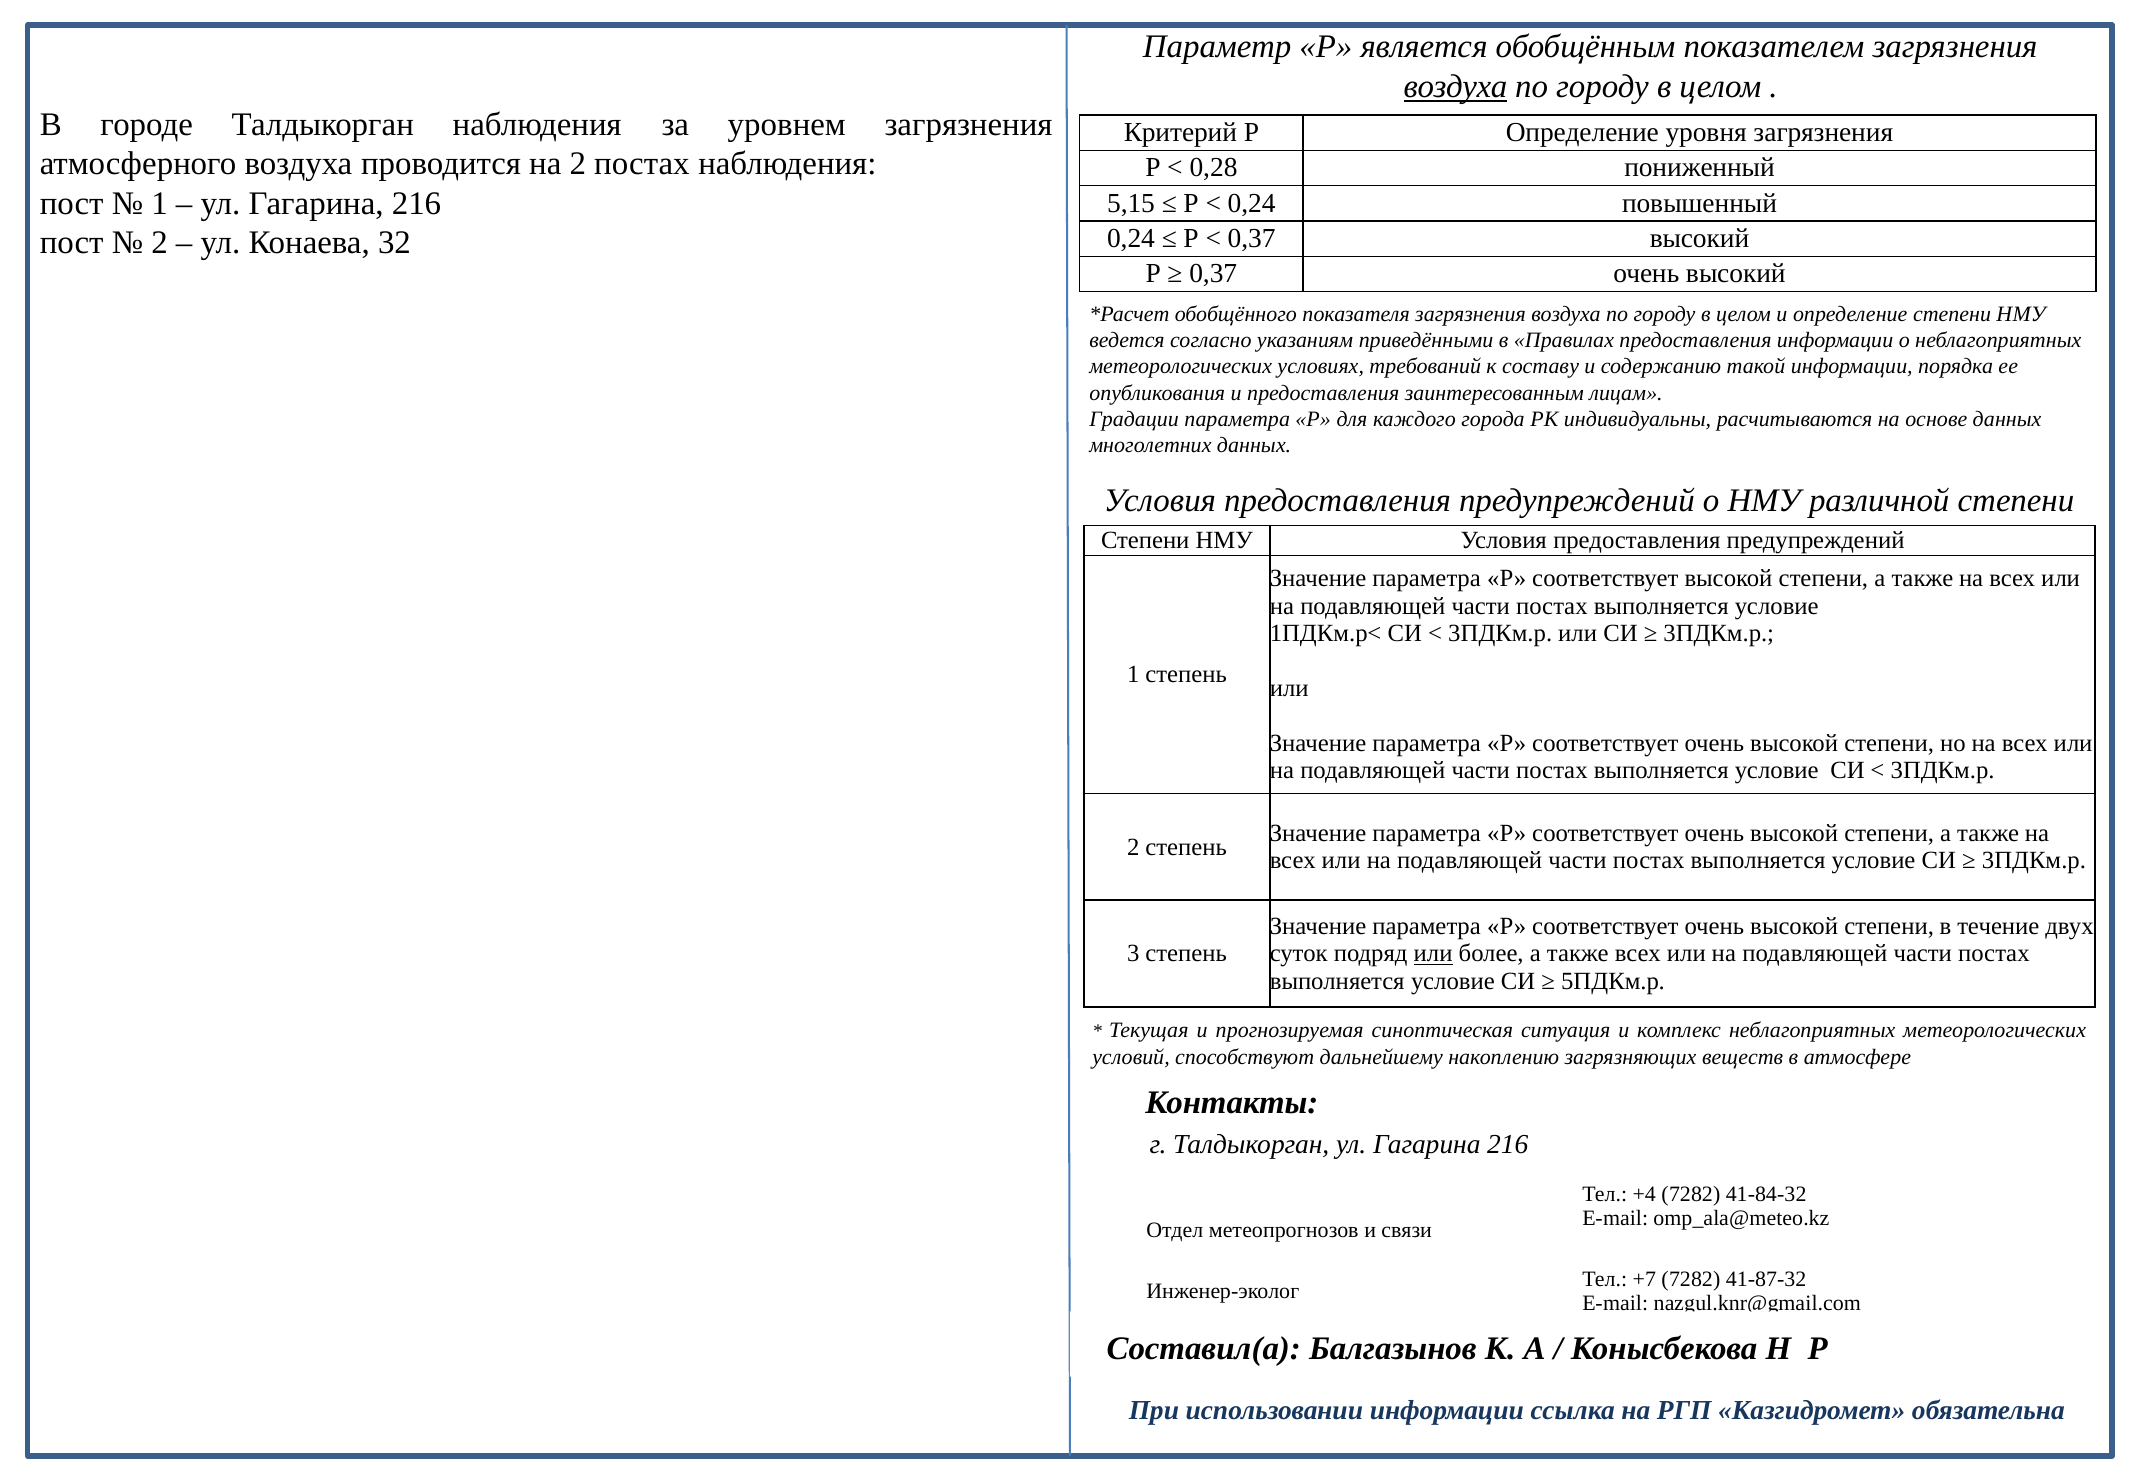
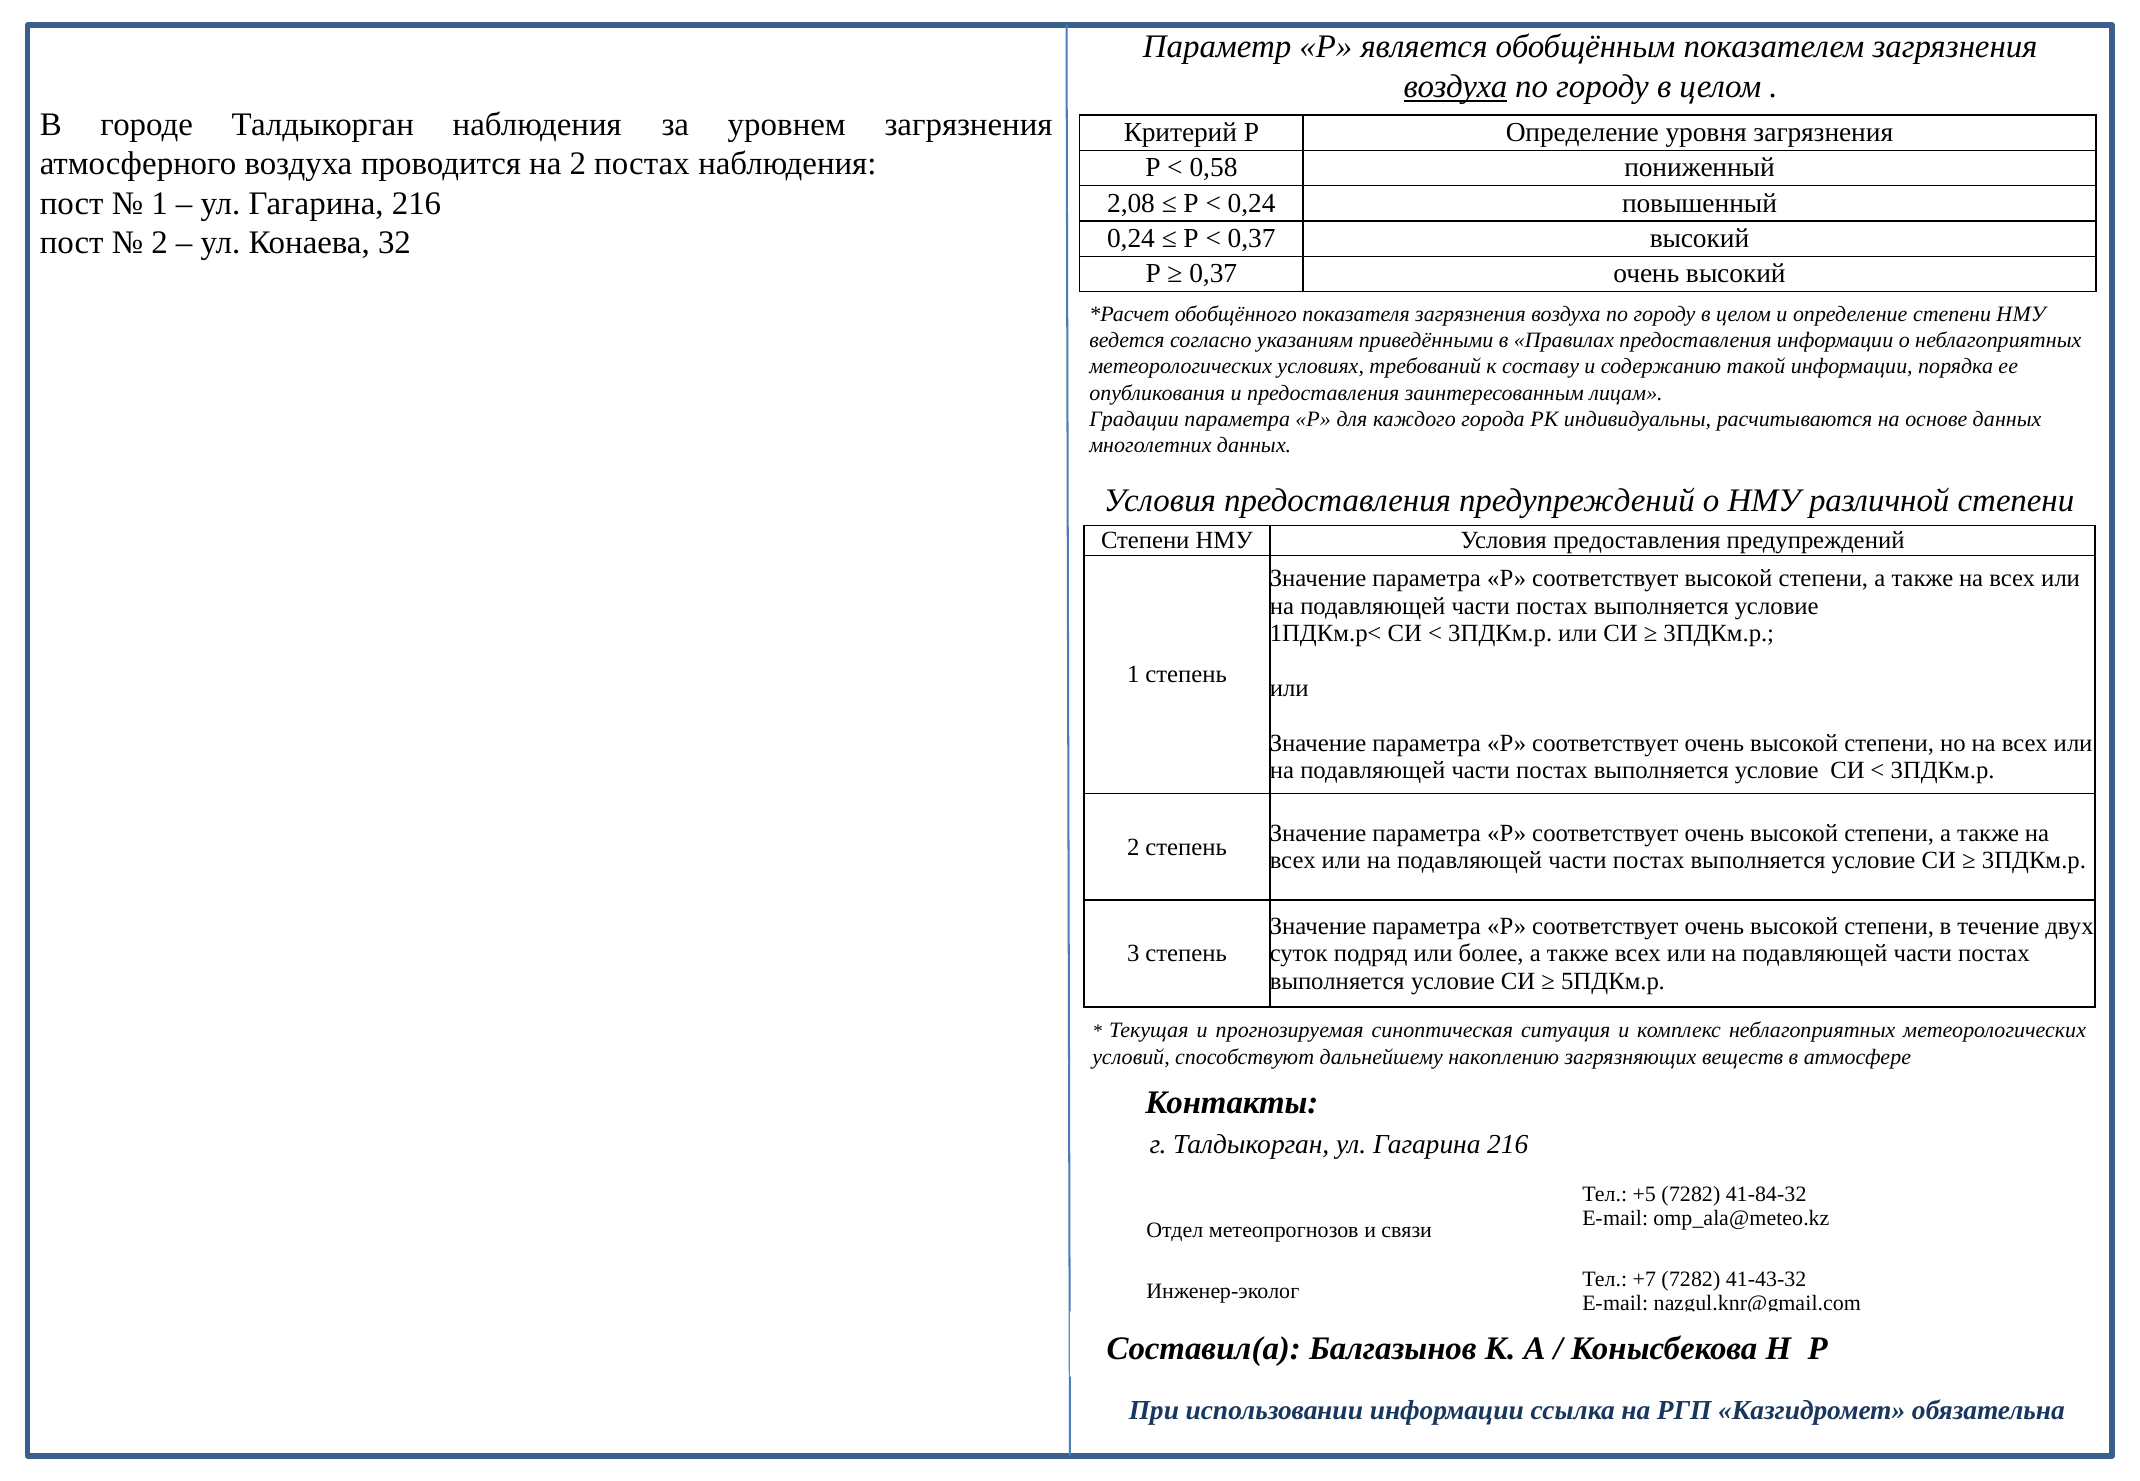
0,28: 0,28 -> 0,58 (1214, 168)
5,15: 5,15 -> 2,08 (1131, 203)
или underline: present -> none (1433, 954)
+4: +4 -> +5 (1644, 1194)
41-87-32: 41-87-32 -> 41-43-32 (1766, 1280)
